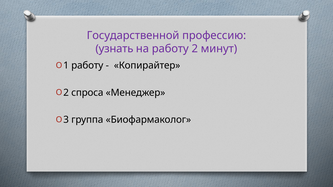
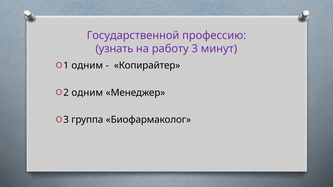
2: 2 -> 3 (195, 49)
работу: работу -> одним (87, 66)
спроса: спроса -> одним (87, 93)
